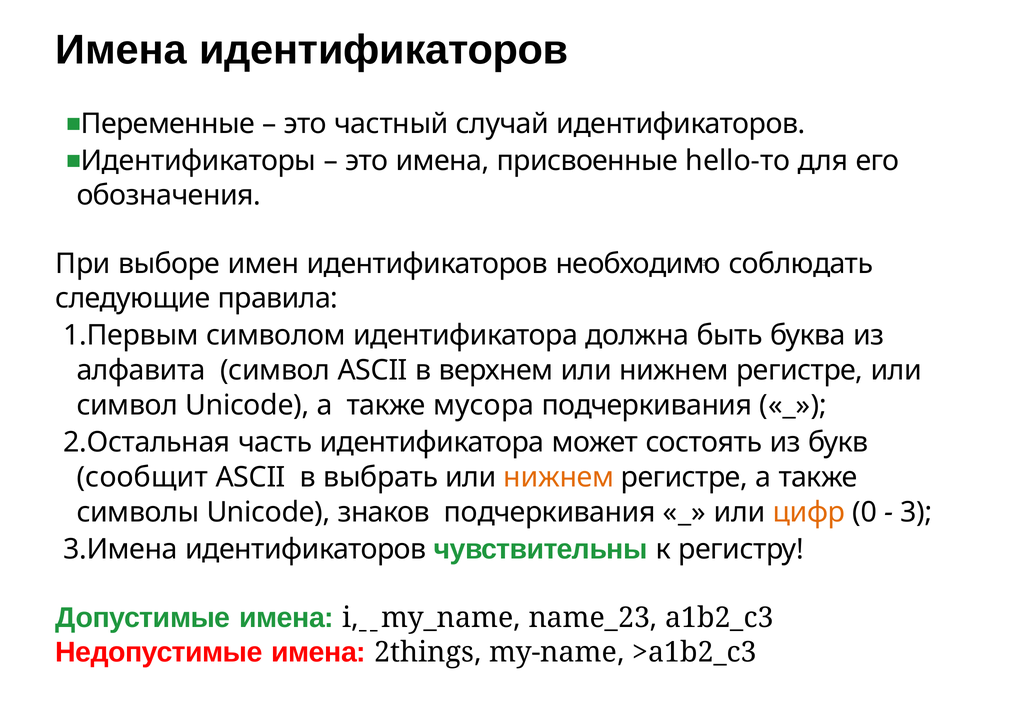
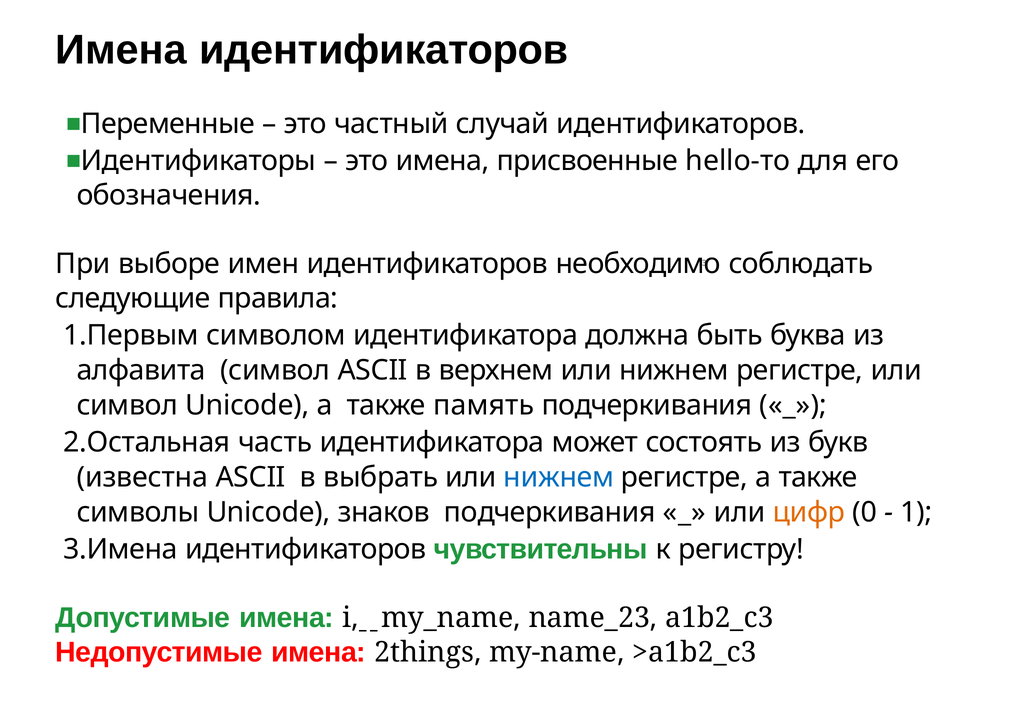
мусора: мусора -> память (484, 405)
сообщит: сообщит -> известна (142, 477)
нижнем colour: orange -> blue (559, 477)
3: 3 -> 1 (916, 512)
